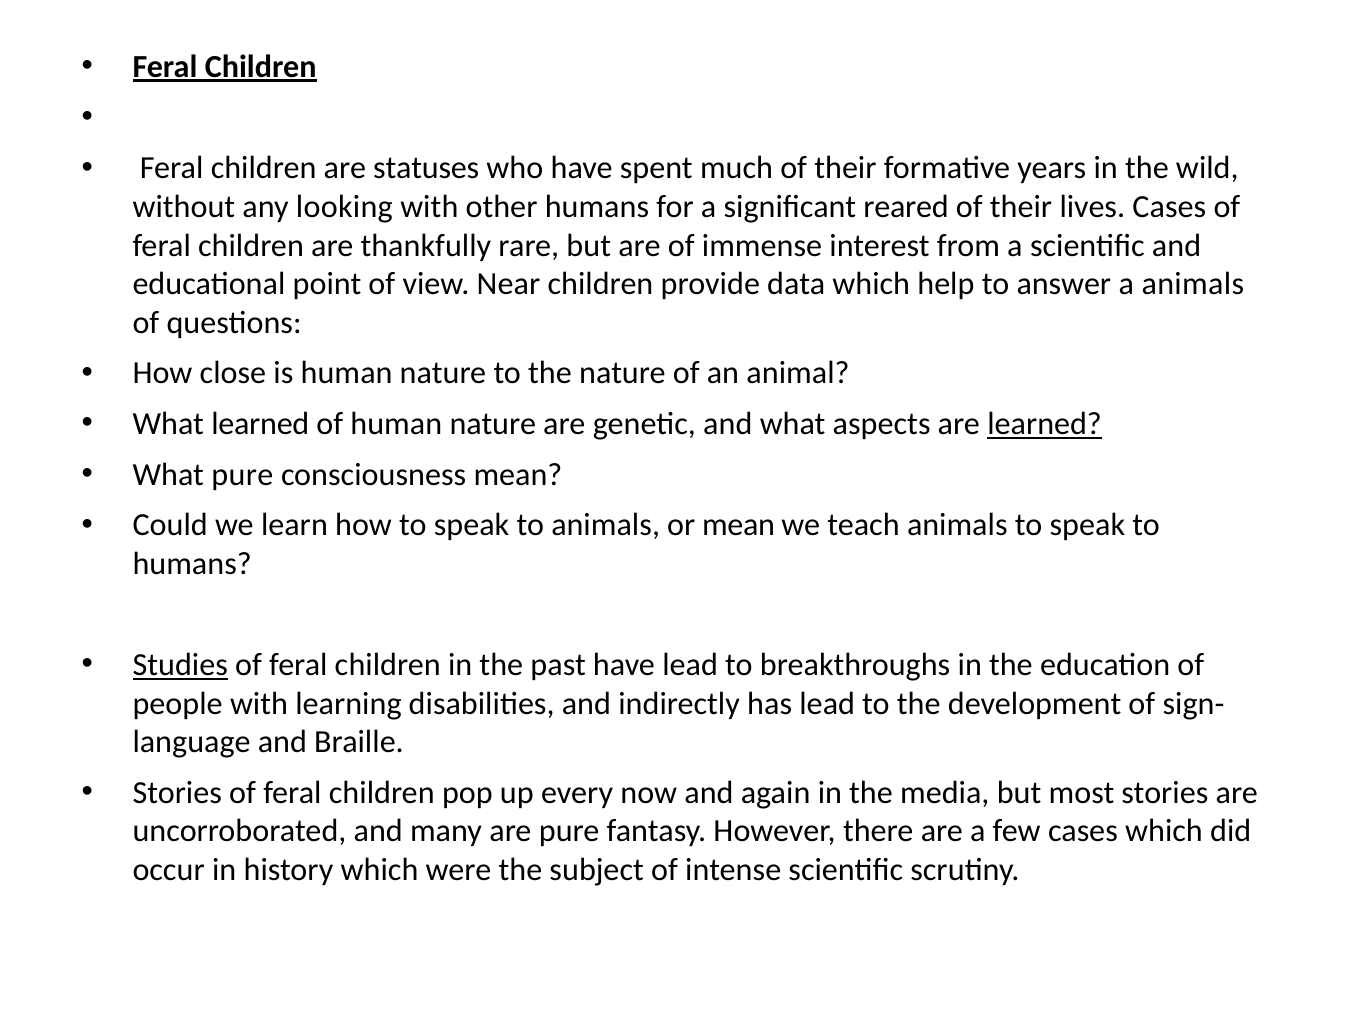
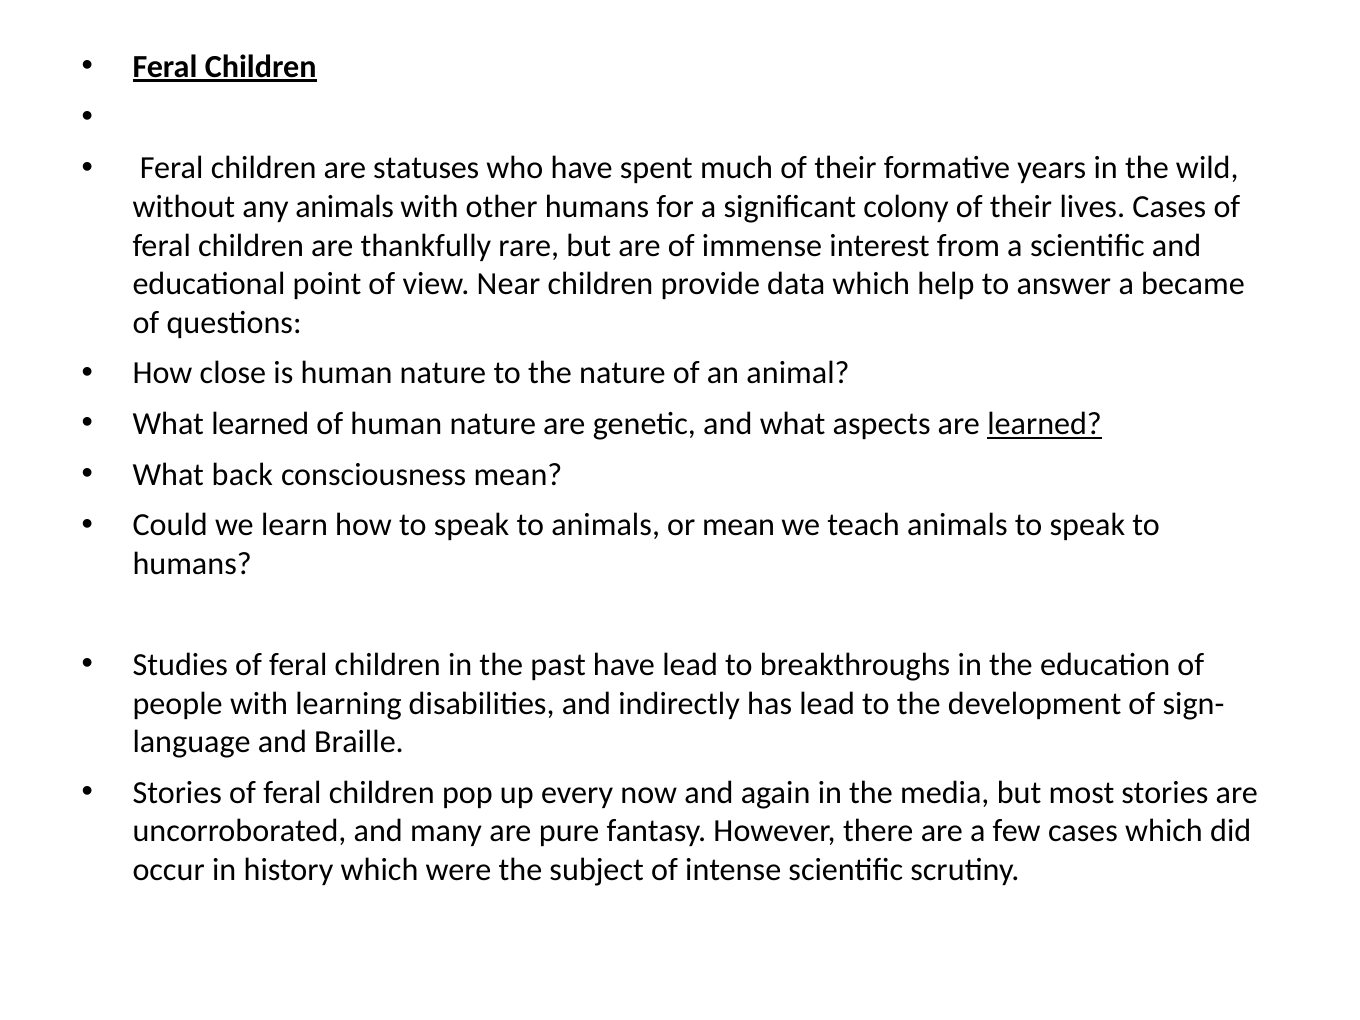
any looking: looking -> animals (345, 207)
reared: reared -> colony (906, 207)
a animals: animals -> became (1193, 284)
What pure: pure -> back (242, 475)
Studies underline: present -> none (180, 665)
